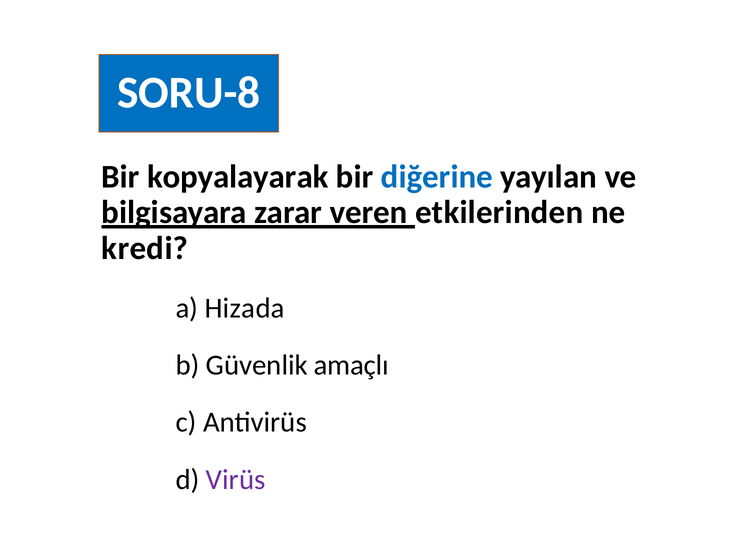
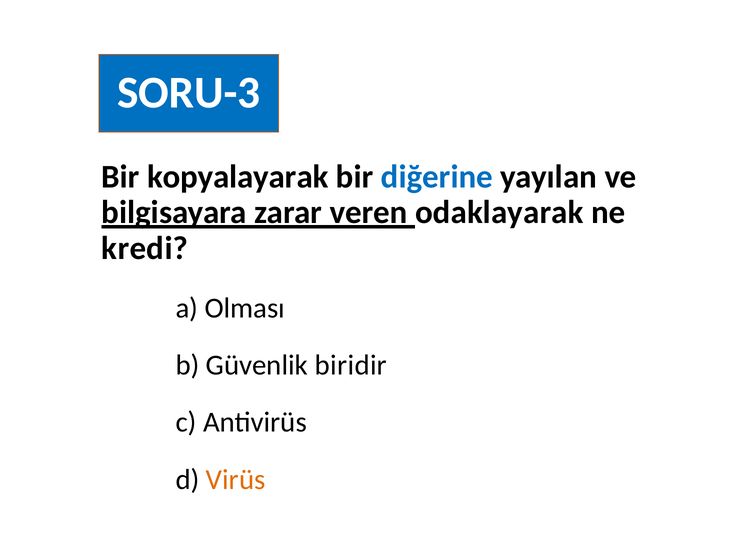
SORU-8: SORU-8 -> SORU-3 (189, 93)
etkilerinden: etkilerinden -> odaklayarak (499, 212)
Hizada: Hizada -> Olması (245, 308)
amaçlı: amaçlı -> biridir (351, 365)
Virüs colour: purple -> orange (236, 479)
